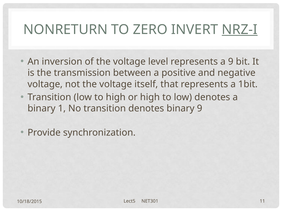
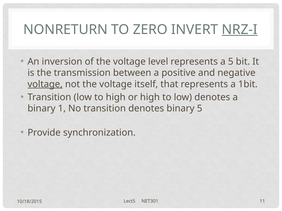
a 9: 9 -> 5 (231, 62)
voltage underline: none -> present (45, 84)
binary 9: 9 -> 5 (200, 109)
